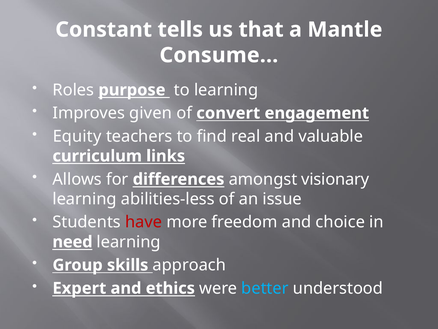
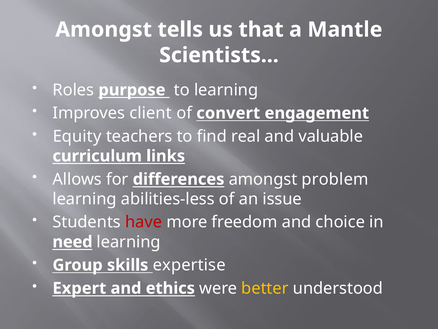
Constant: Constant -> Amongst (104, 30)
Consume: Consume -> Scientists (219, 55)
given: given -> client (151, 113)
visionary: visionary -> problem (335, 179)
approach: approach -> expertise (189, 265)
better colour: light blue -> yellow (265, 288)
